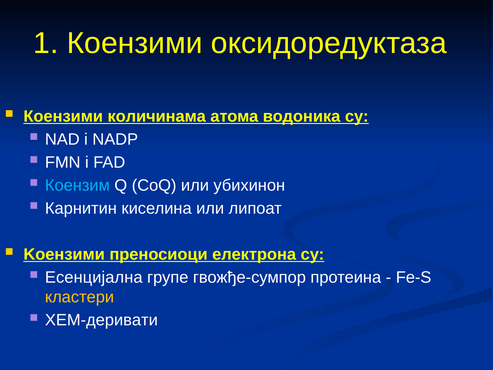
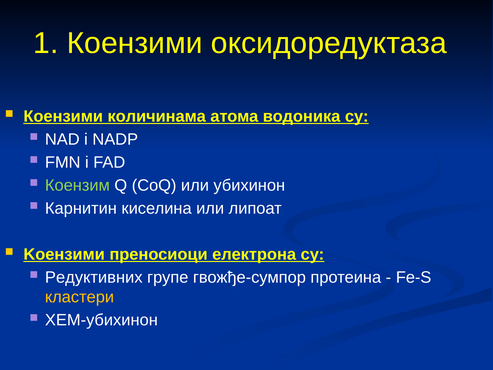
Коензим colour: light blue -> light green (77, 185)
Есенцијална: Есенцијална -> Редуктивних (94, 277)
ХЕМ-деривати: ХЕМ-деривати -> ХЕМ-убихинон (101, 320)
